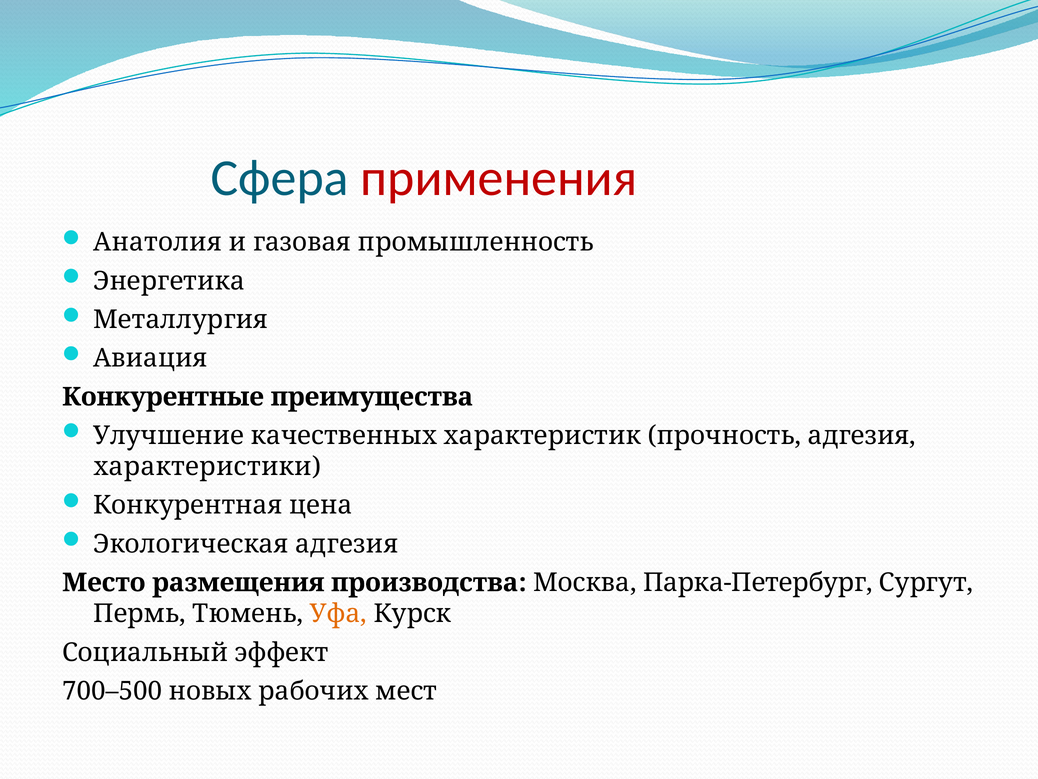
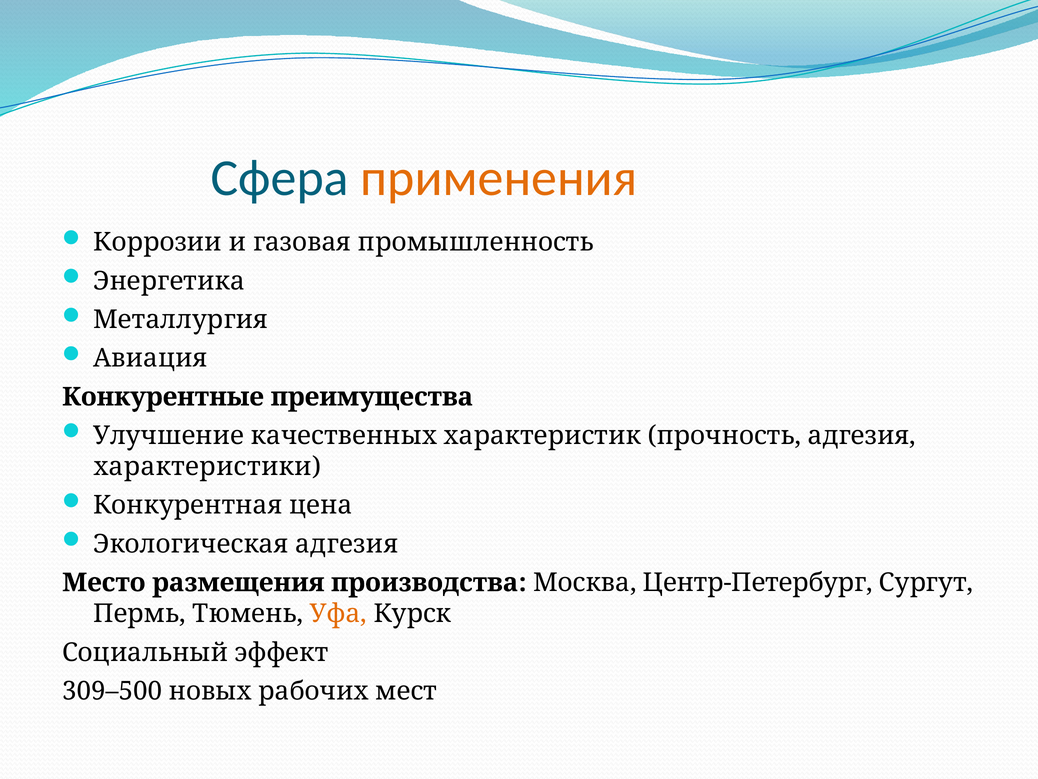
применения colour: red -> orange (499, 178)
Анатолия: Анатолия -> Коррозии (158, 242)
Парка-Петербург: Парка-Петербург -> Центр-Петербург (758, 582)
700–500: 700–500 -> 309–500 (112, 691)
